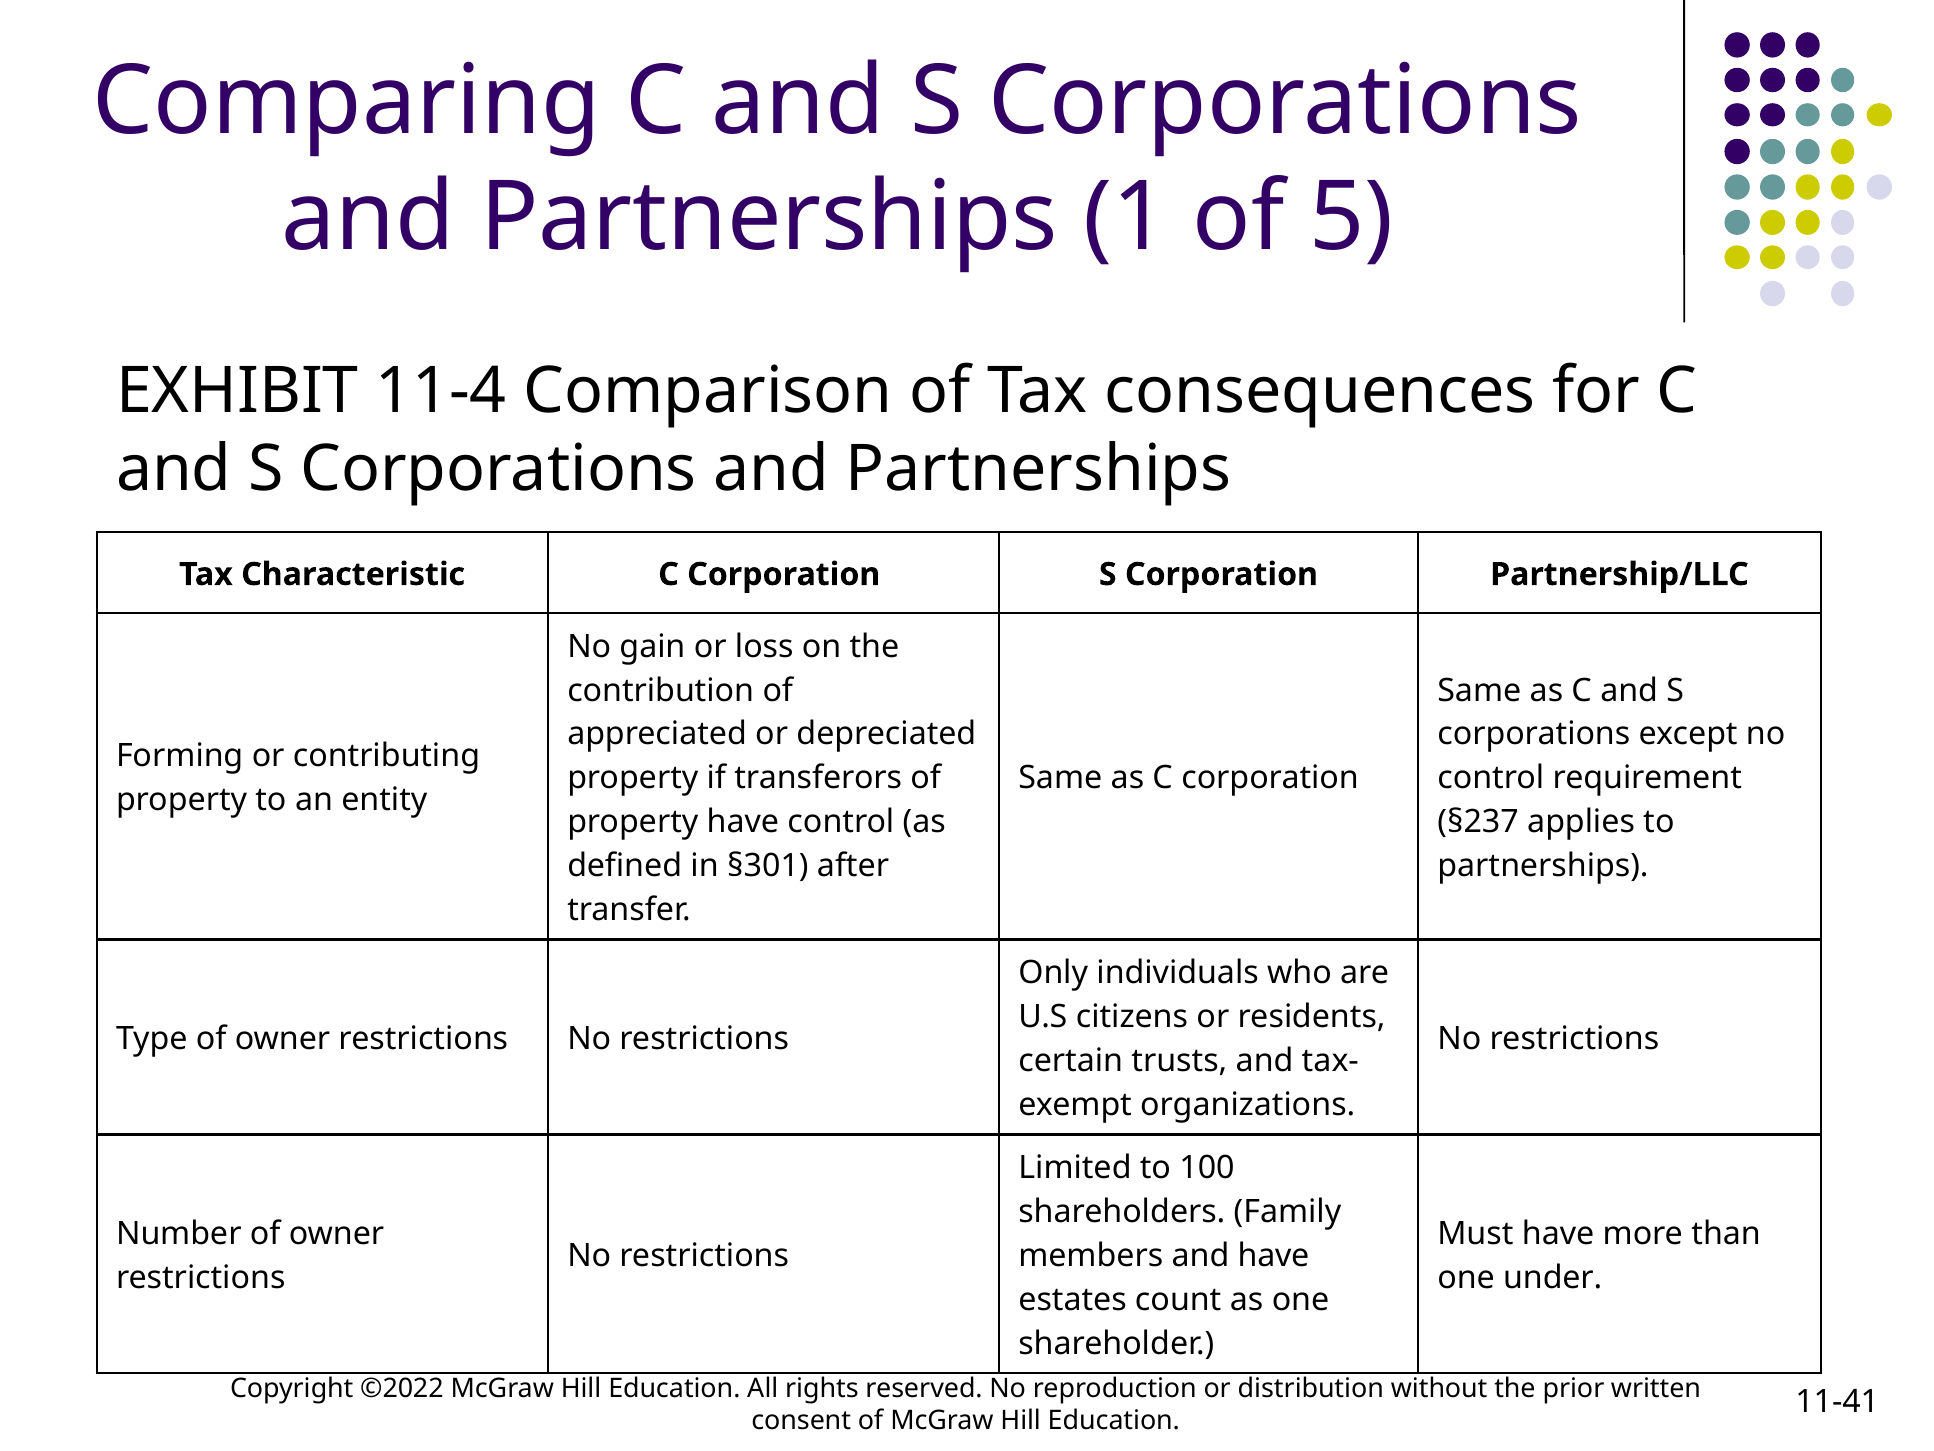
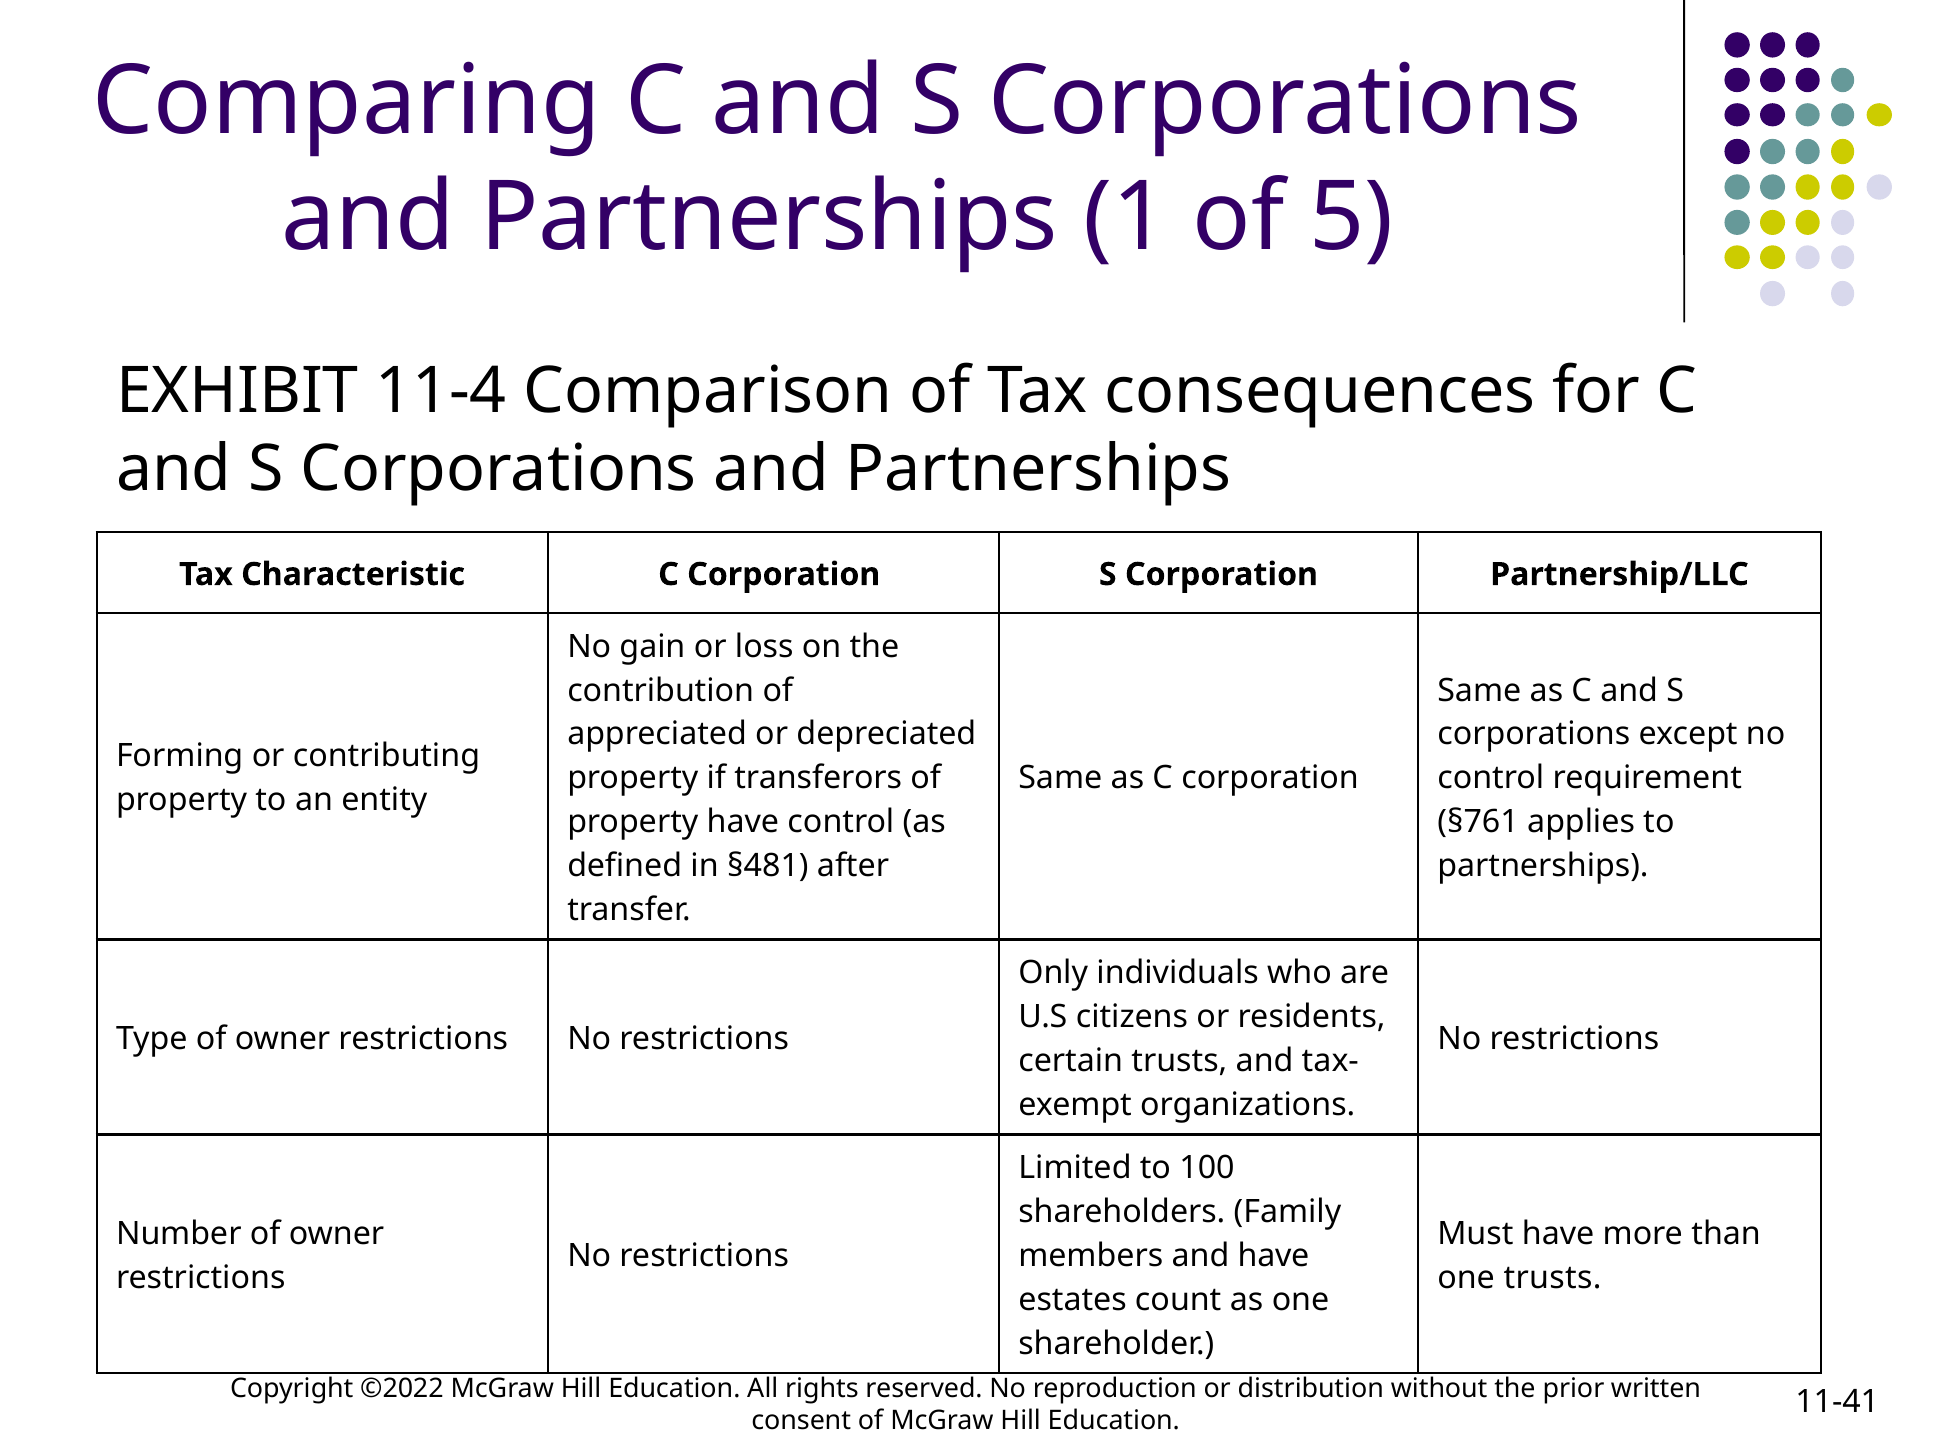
§237: §237 -> §761 (1478, 822)
§301: §301 -> §481 (768, 866)
one under: under -> trusts (1553, 1277)
